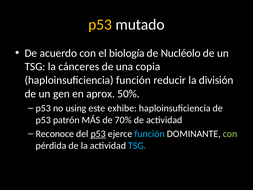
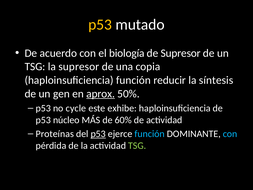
de Nucléolo: Nucléolo -> Supresor (181, 53)
la cánceres: cánceres -> supresor (79, 67)
división: división -> síntesis (216, 80)
aprox underline: none -> present (101, 94)
using: using -> cycle (76, 108)
patrón: patrón -> núcleo (66, 120)
70%: 70% -> 60% (123, 120)
Reconoce: Reconoce -> Proteínas (55, 134)
con colour: light green -> light blue (230, 134)
TSG colour: light blue -> light green (137, 146)
